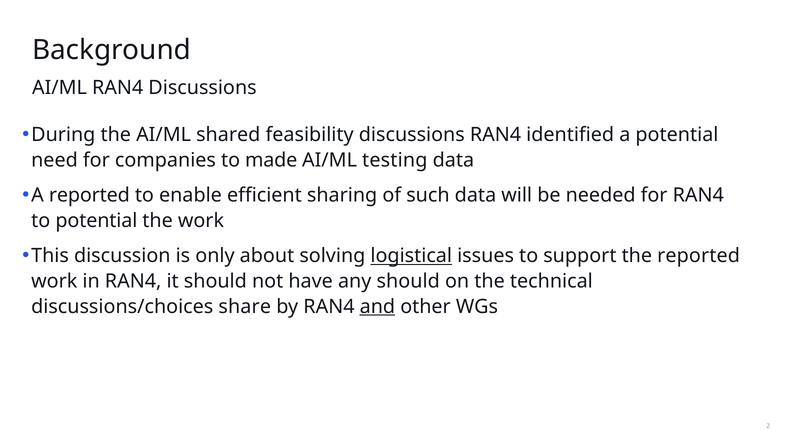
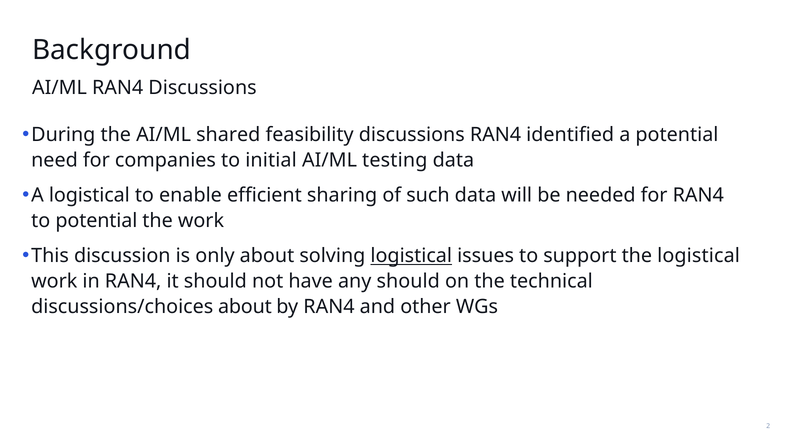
made: made -> initial (271, 160)
A reported: reported -> logistical (89, 196)
the reported: reported -> logistical (699, 256)
discussions/choices share: share -> about (245, 307)
and underline: present -> none (377, 307)
